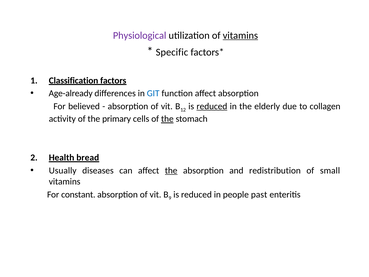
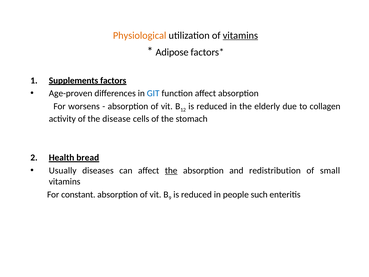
Physiological colour: purple -> orange (140, 35)
Specific: Specific -> Adipose (172, 52)
Classification: Classification -> Supplements (74, 80)
Age-already: Age-already -> Age-proven (71, 93)
believed: believed -> worsens (84, 106)
reduced underline: present -> none (212, 106)
primary: primary -> disease (116, 119)
the underline: present -> none (167, 119)
past: past -> such (259, 194)
